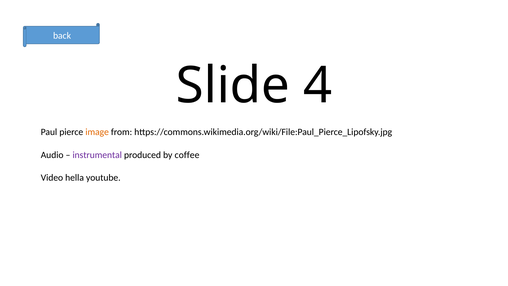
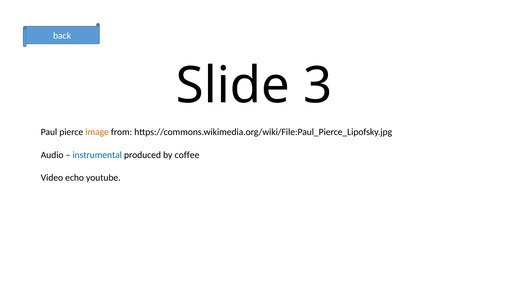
4: 4 -> 3 (318, 86)
instrumental colour: purple -> blue (97, 155)
hella: hella -> echo (75, 178)
